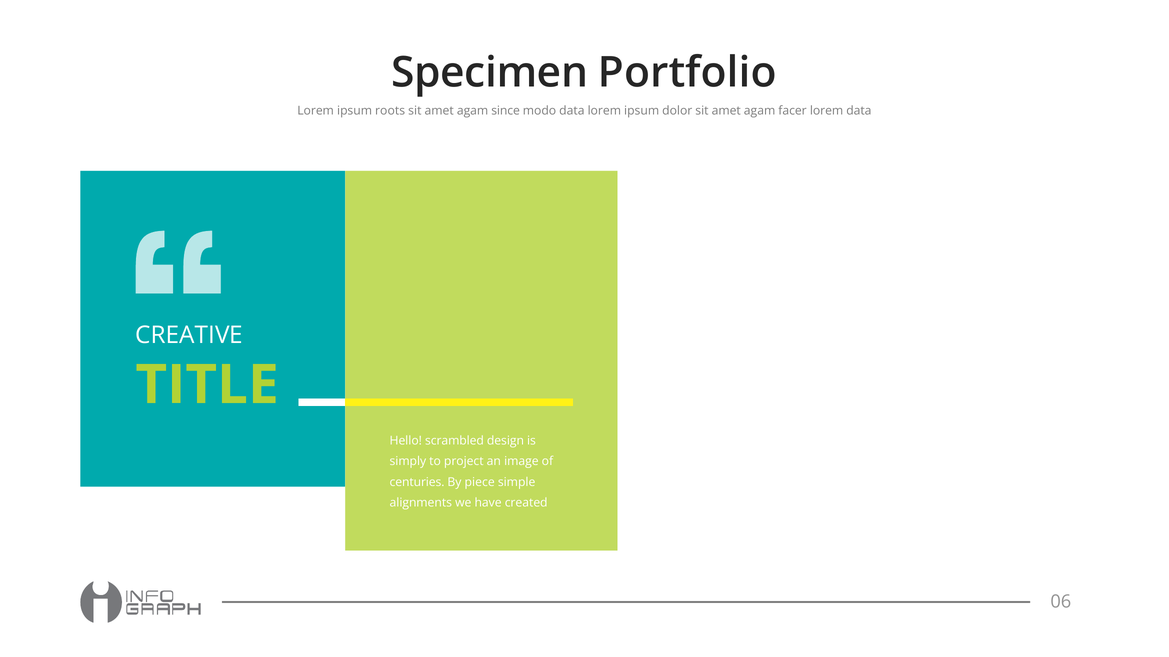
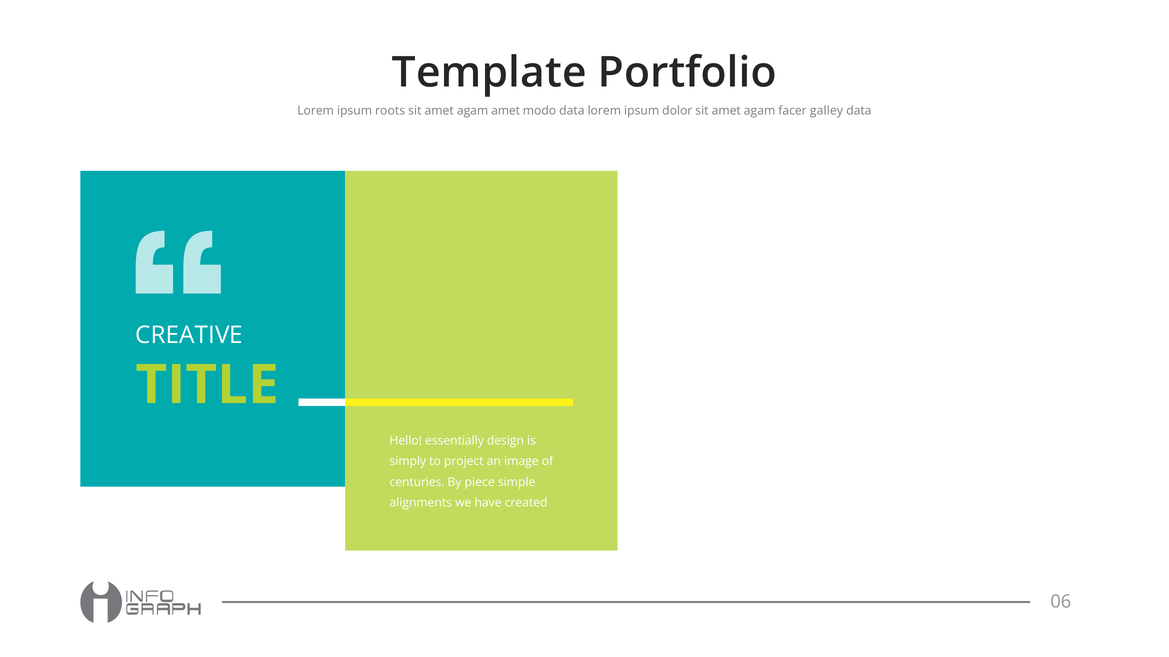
Specimen: Specimen -> Template (489, 73)
agam since: since -> amet (506, 111)
facer lorem: lorem -> galley (826, 111)
scrambled: scrambled -> essentially (454, 441)
